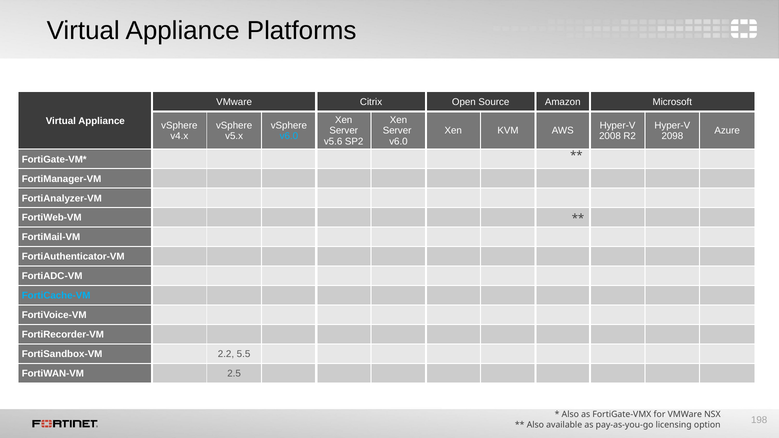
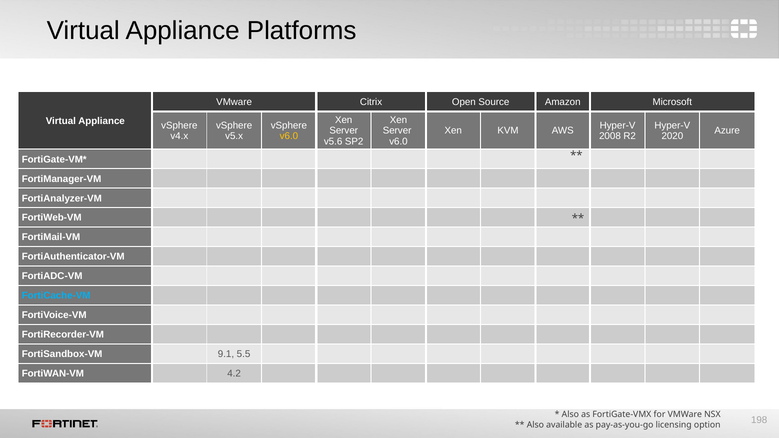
v6.0 colour: light blue -> yellow (289, 136)
2098: 2098 -> 2020 (672, 136)
2.2: 2.2 -> 9.1 (226, 354)
2.5: 2.5 -> 4.2 (234, 374)
